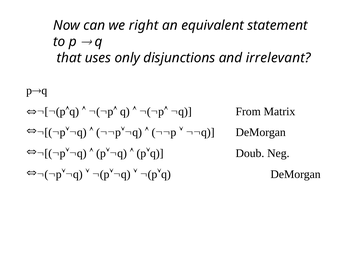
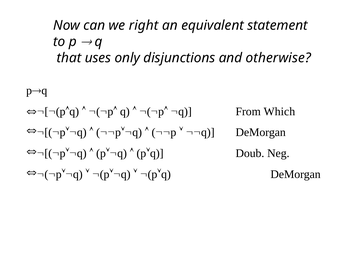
irrelevant: irrelevant -> otherwise (278, 58)
Matrix: Matrix -> Which (279, 111)
